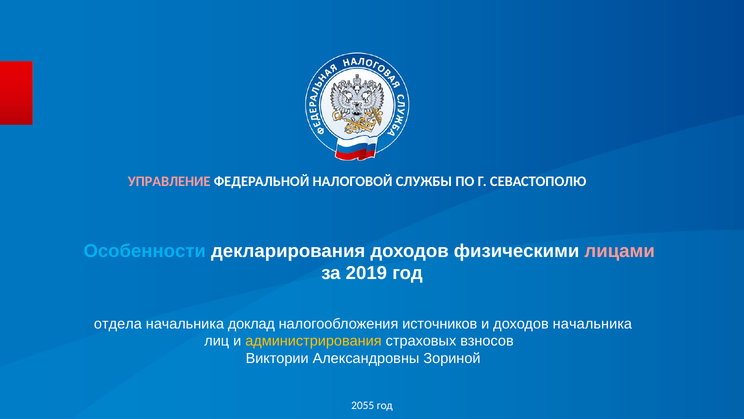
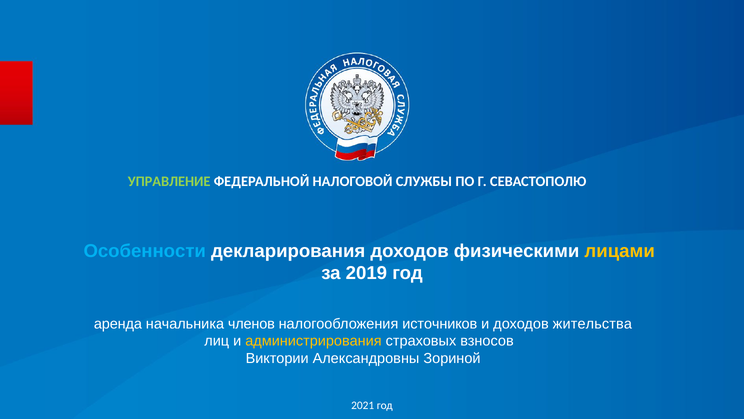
УПРАВЛЕНИЕ colour: pink -> light green (169, 181)
лицами colour: pink -> yellow (620, 251)
отдела: отдела -> аренда (118, 323)
доклад: доклад -> членов (251, 323)
доходов начальника: начальника -> жительства (592, 323)
2055: 2055 -> 2021 (363, 405)
